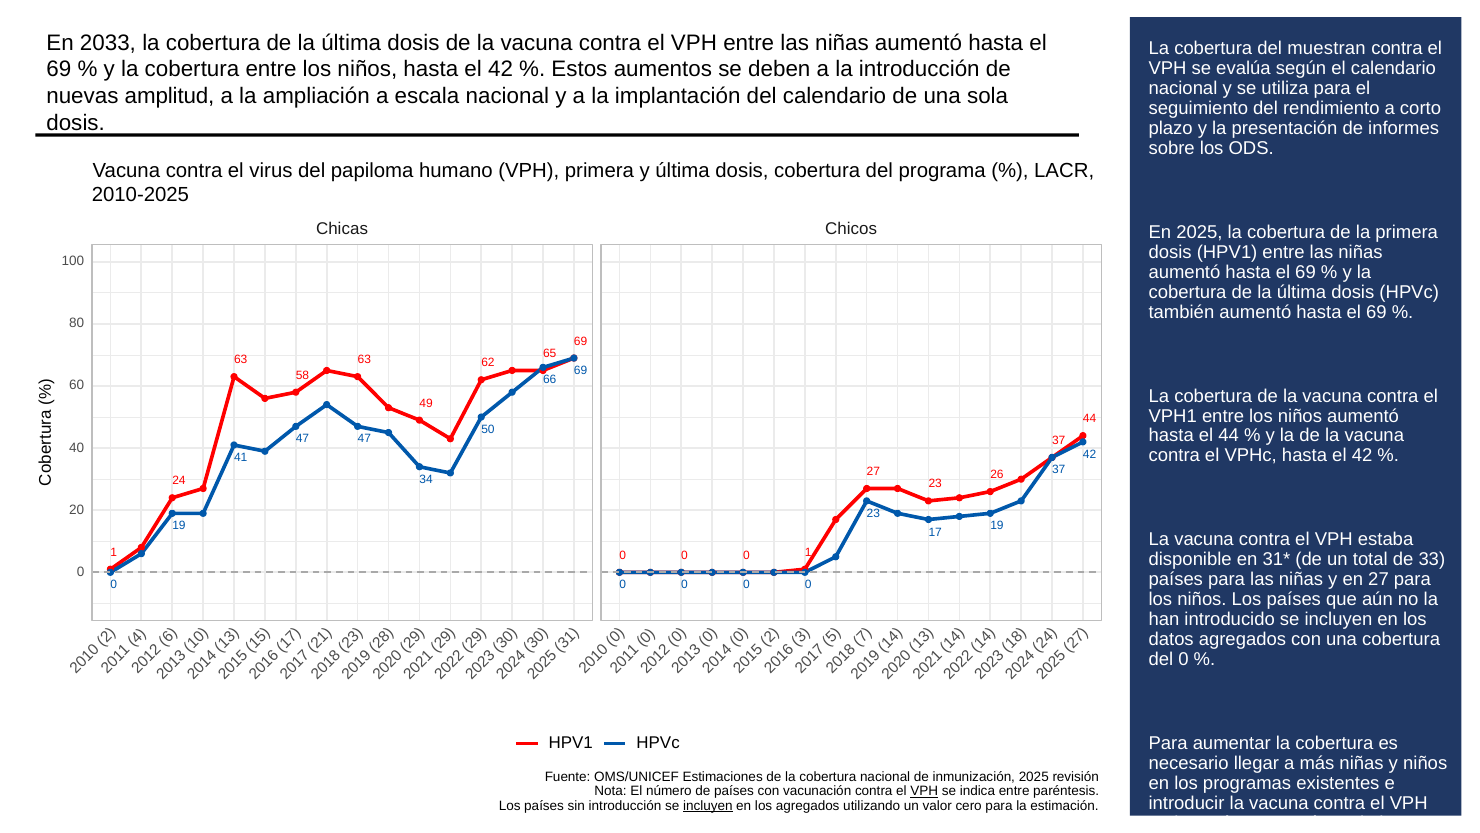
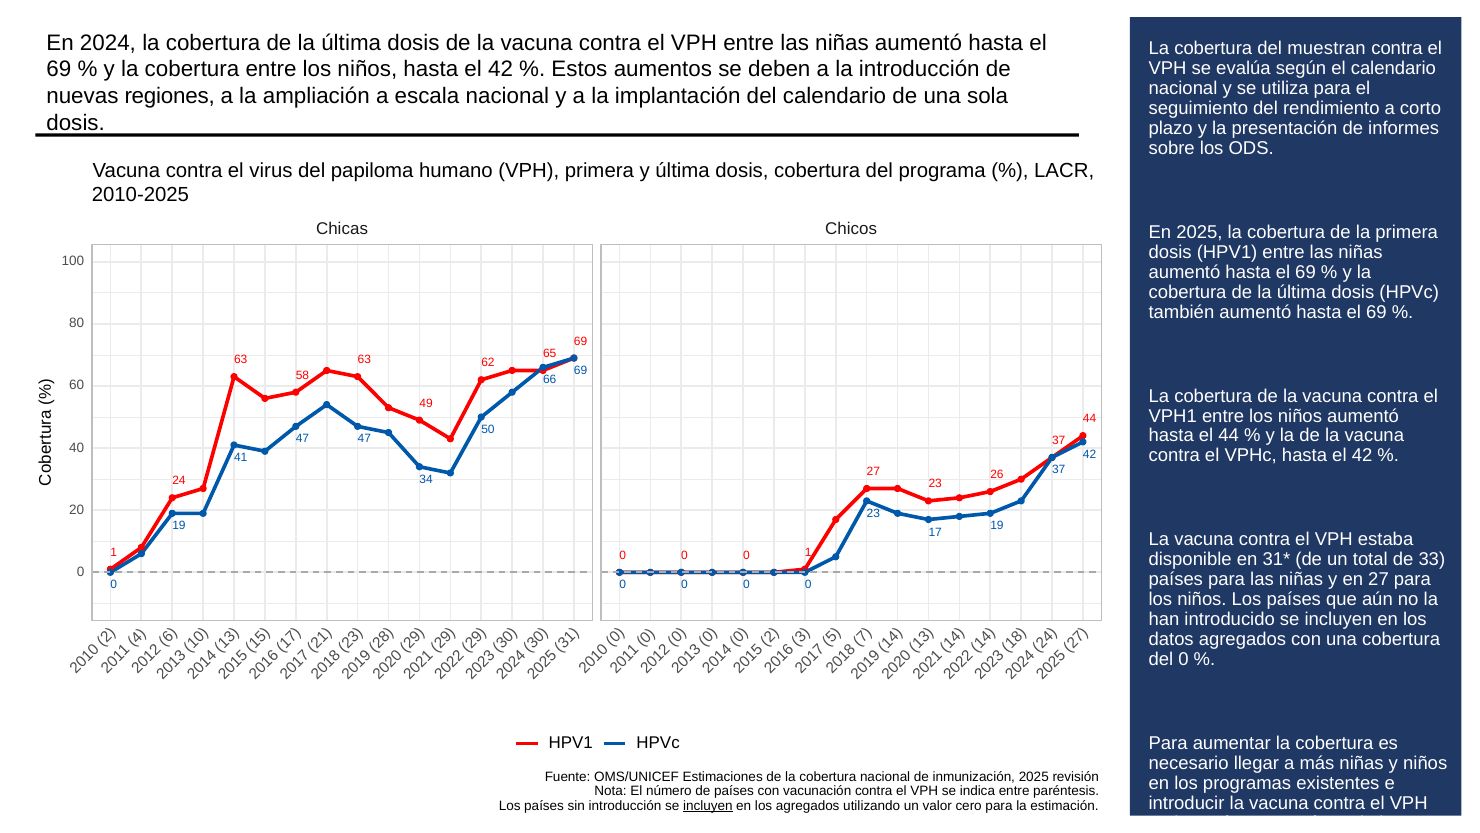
2033: 2033 -> 2024 (108, 43)
amplitud: amplitud -> regiones (170, 96)
VPH underline: present -> none (924, 791)
